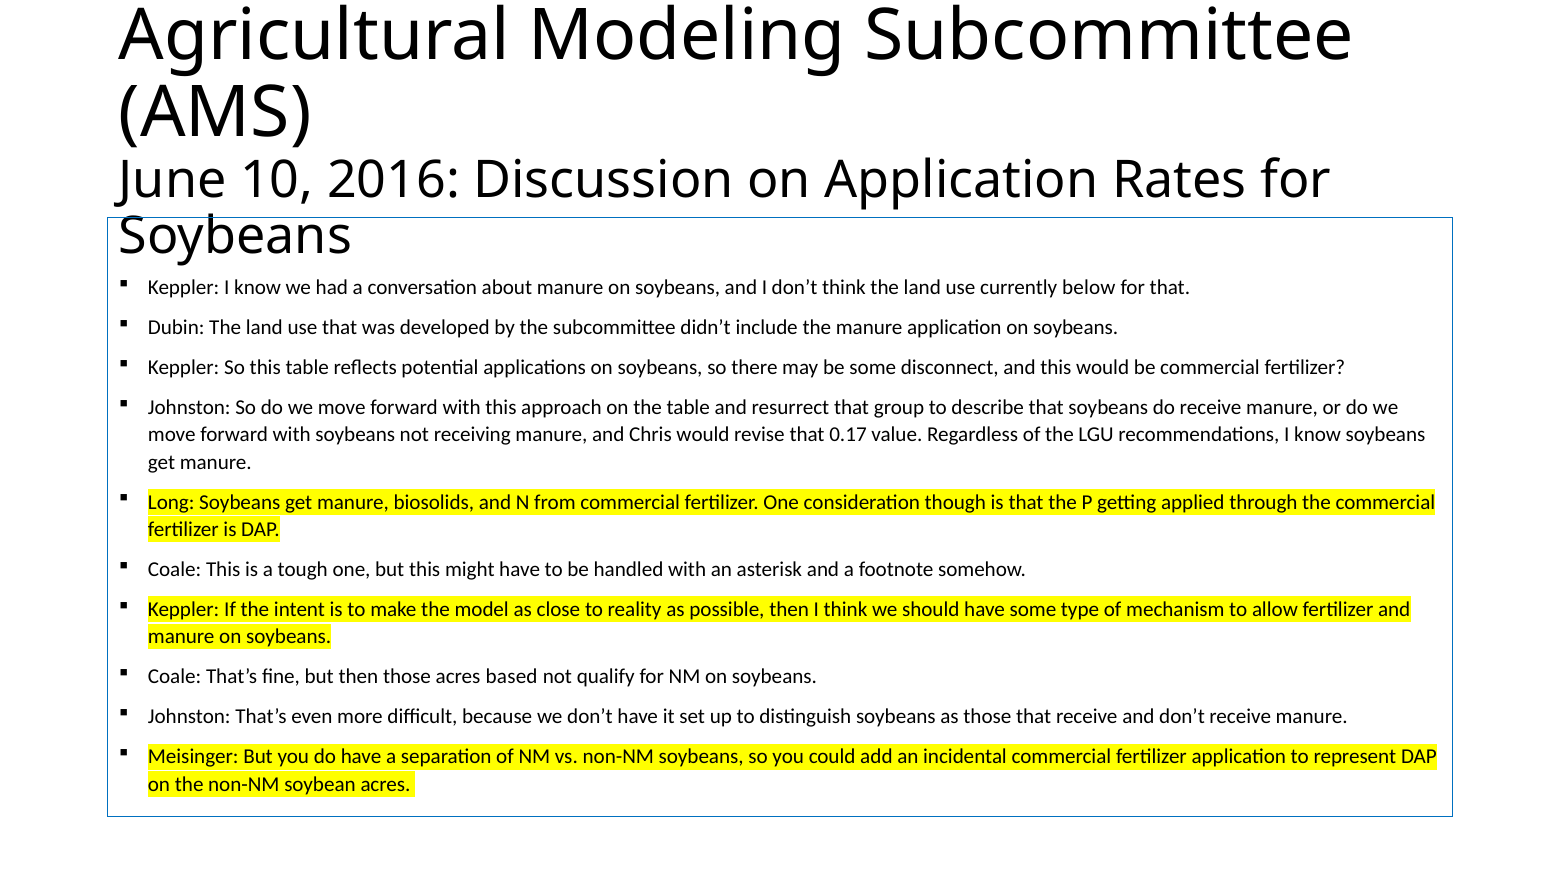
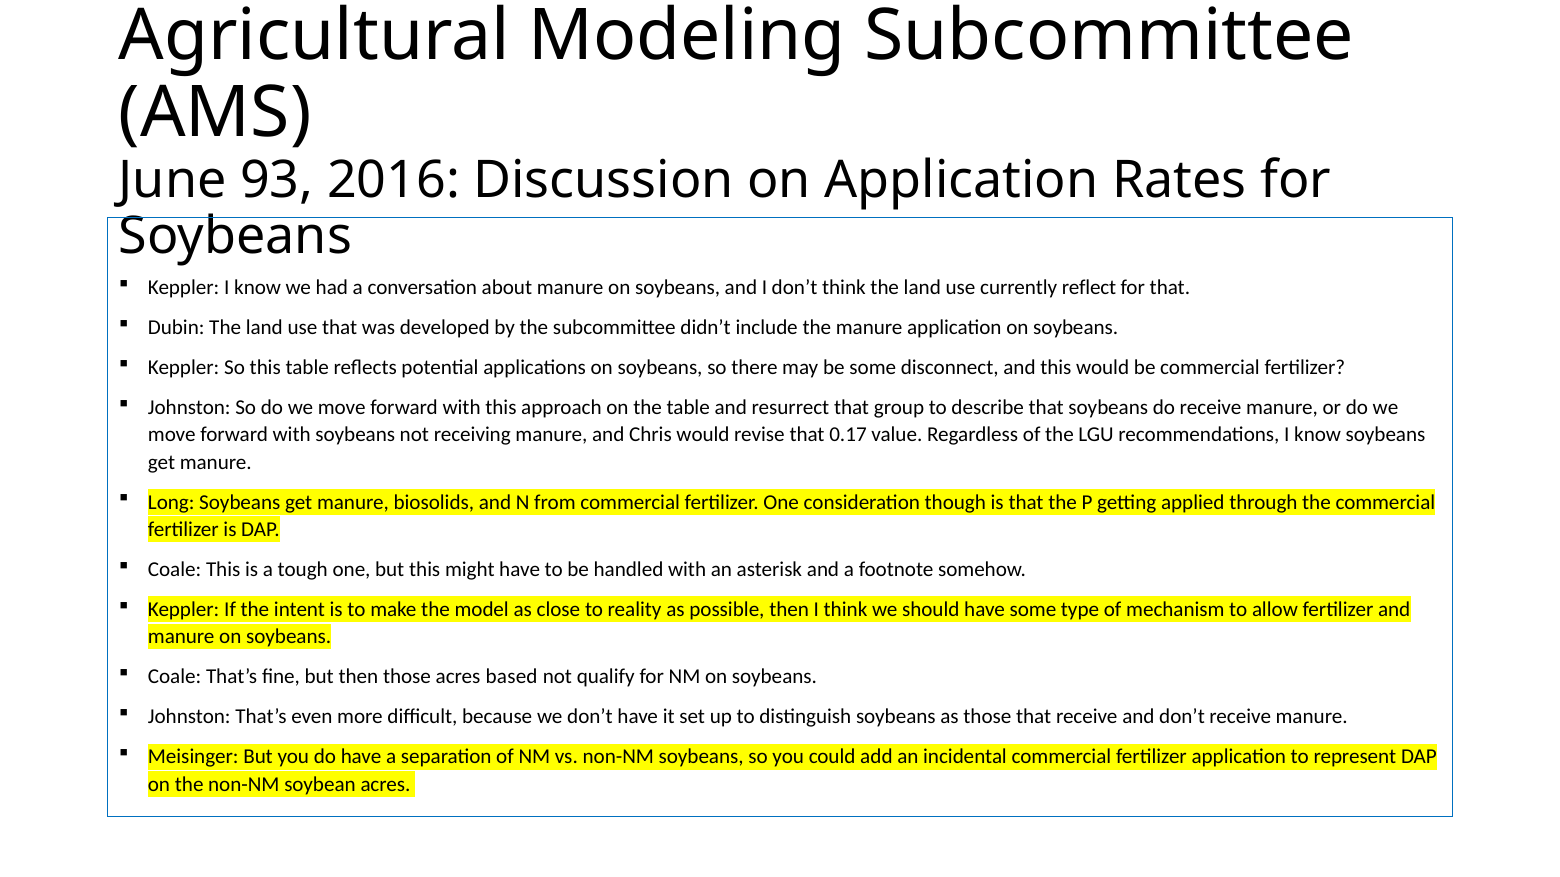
10: 10 -> 93 (277, 180)
below: below -> reflect (1089, 288)
